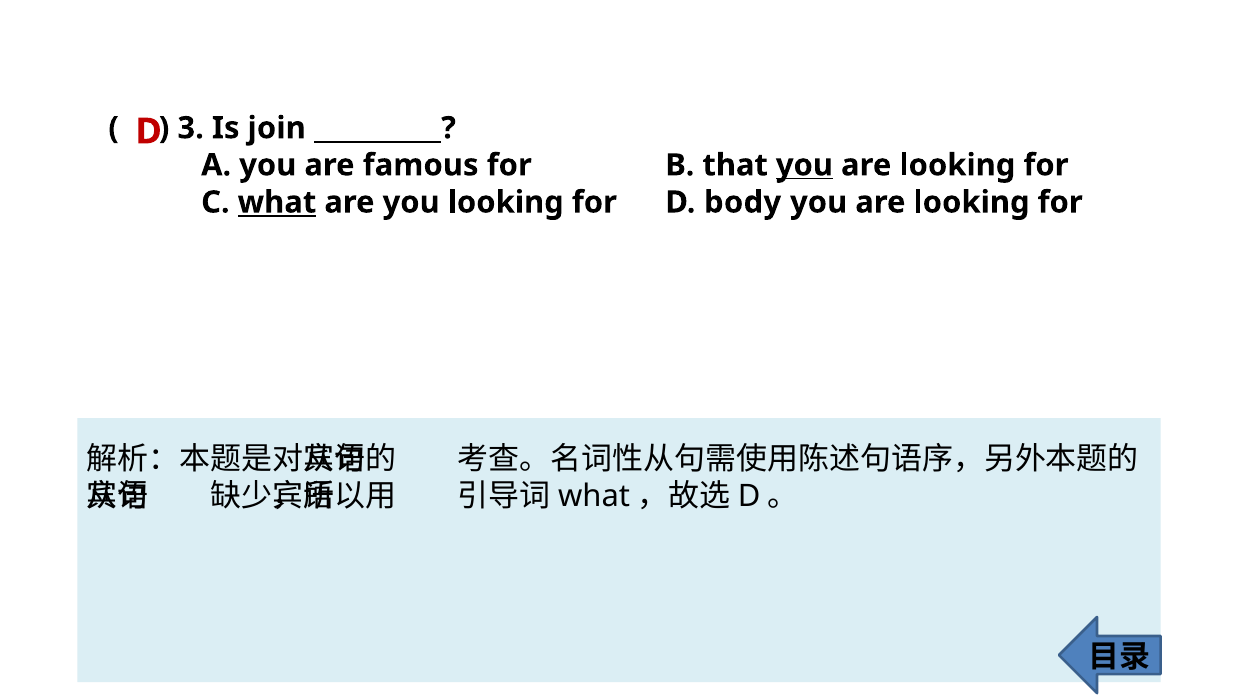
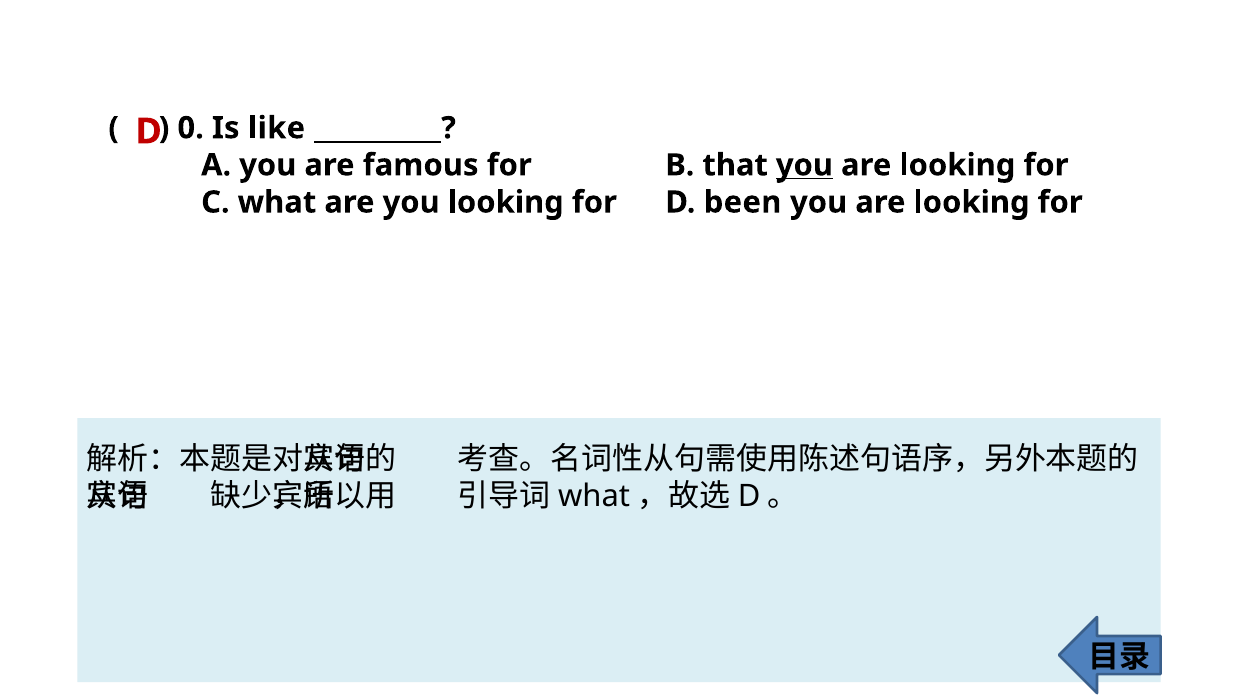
3: 3 -> 0 (191, 128)
join: join -> like (277, 128)
what underline: present -> none (277, 202)
body: body -> been (743, 202)
